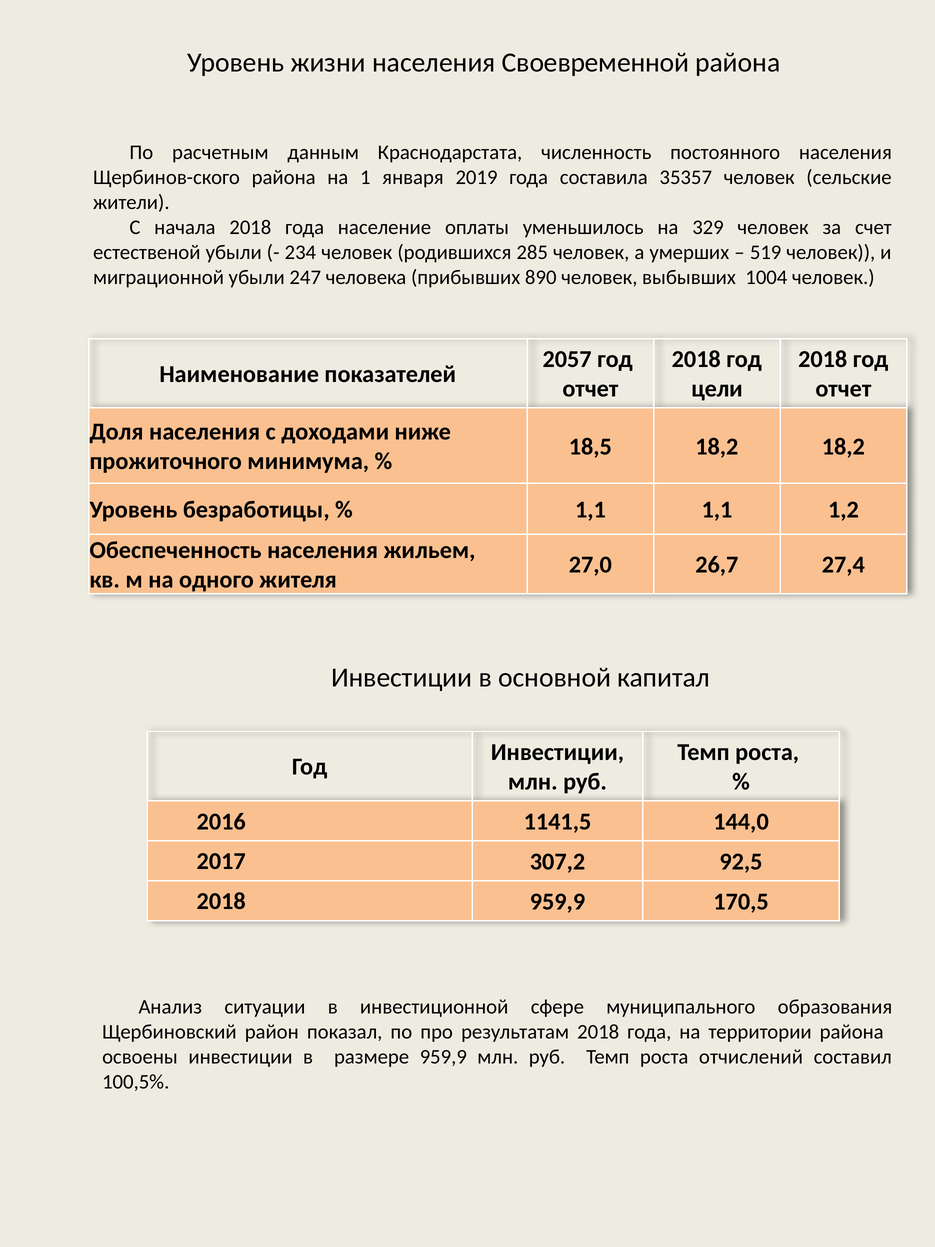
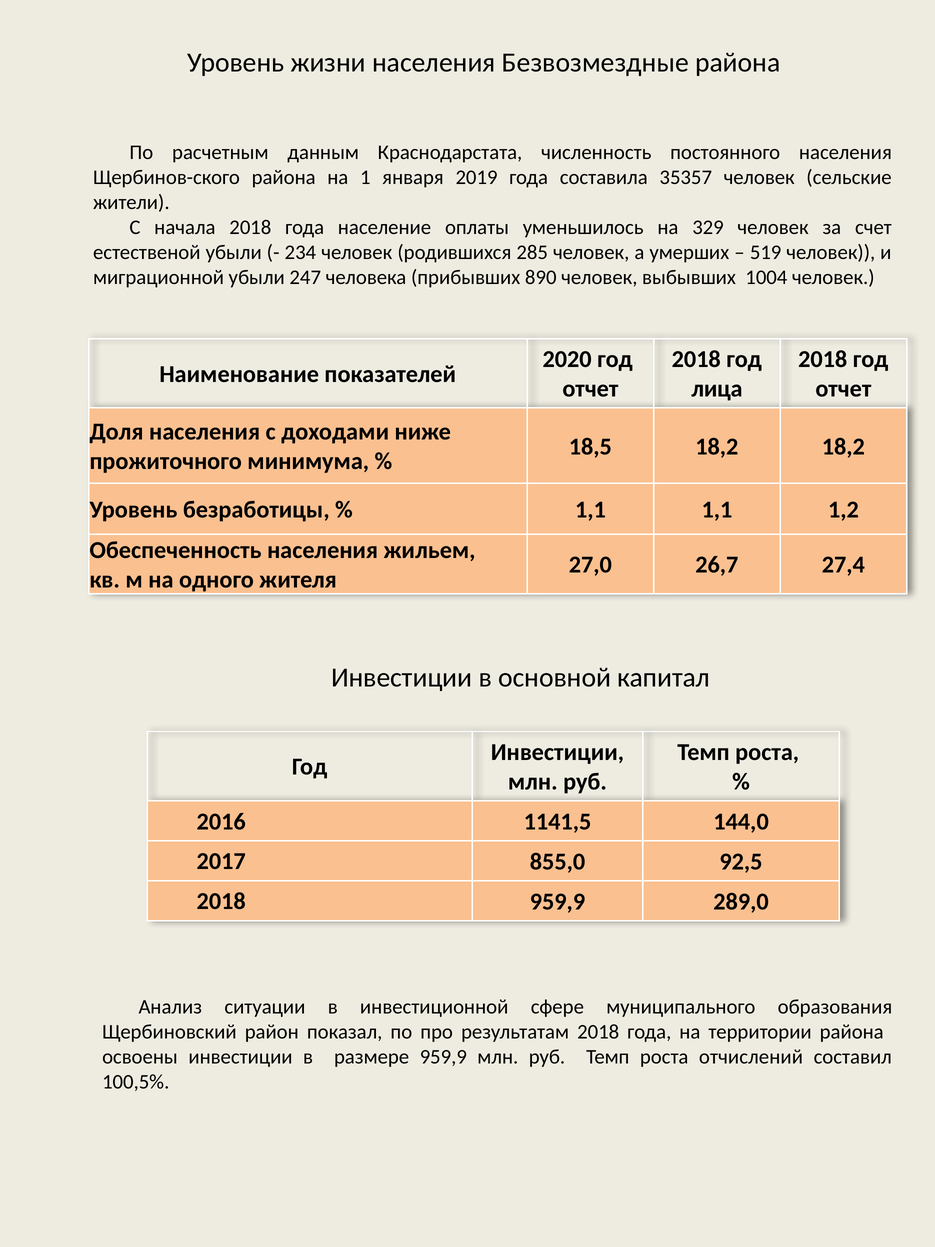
Своевременной: Своевременной -> Безвозмездные (595, 62)
2057: 2057 -> 2020 (567, 359)
цели: цели -> лица (717, 389)
307,2: 307,2 -> 855,0 (558, 861)
170,5: 170,5 -> 289,0 (741, 901)
